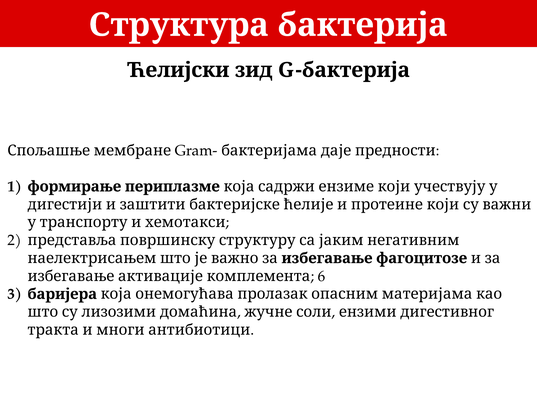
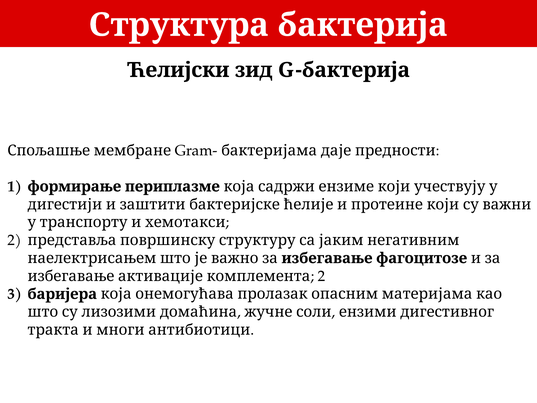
6: 6 -> 2 (322, 276)
